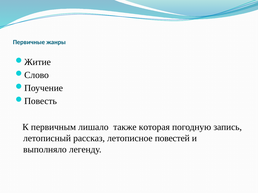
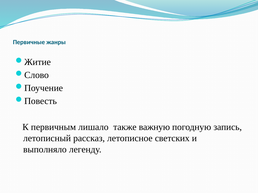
которая: которая -> важную (154, 127)
повестей: повестей -> светских (172, 139)
